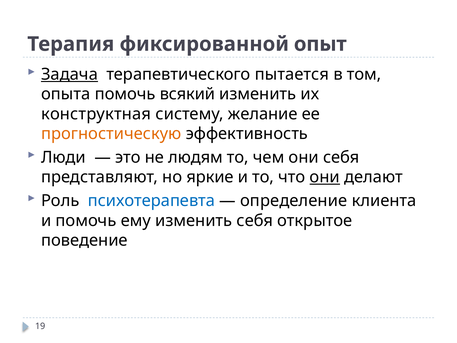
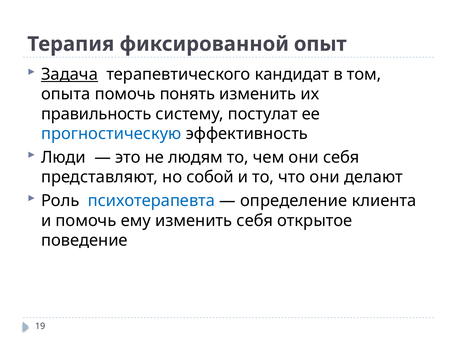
пытается: пытается -> кандидат (292, 74)
всякий: всякий -> понять (187, 94)
конструктная: конструктная -> правильность (96, 114)
желание: желание -> постулат (263, 114)
прогностическую colour: orange -> blue (111, 134)
яркие: яркие -> собой (210, 177)
они underline: present -> none (325, 177)
